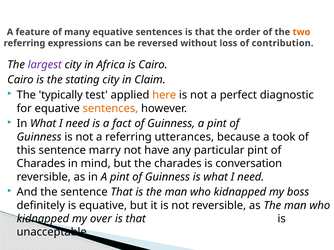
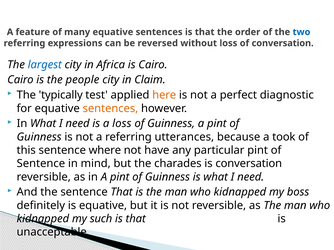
two colour: orange -> blue (301, 32)
of contribution: contribution -> conversation (283, 43)
largest colour: purple -> blue (45, 65)
stating: stating -> people (82, 80)
a fact: fact -> loss (122, 124)
marry: marry -> where (105, 150)
Charades: Charades -> Sentence (41, 164)
over: over -> such (101, 219)
